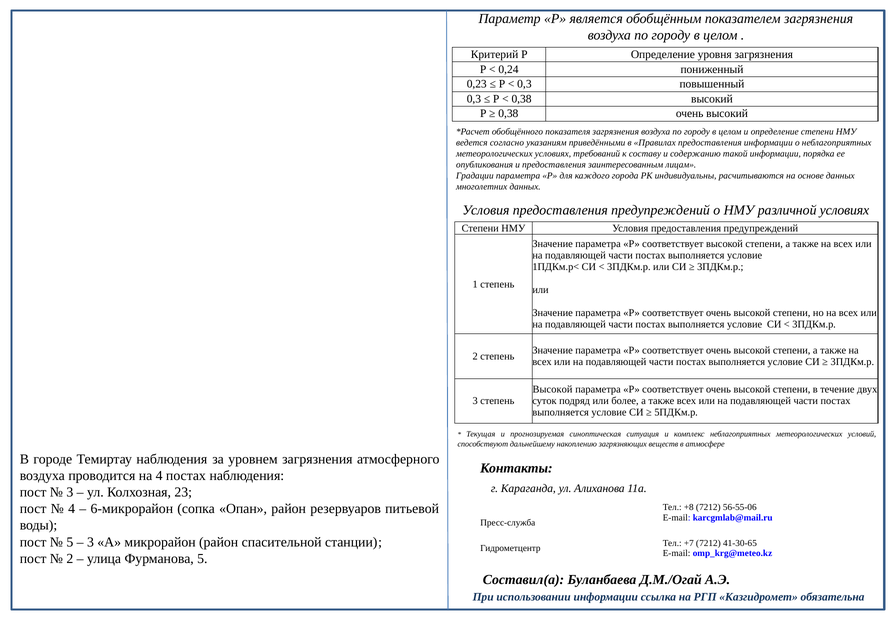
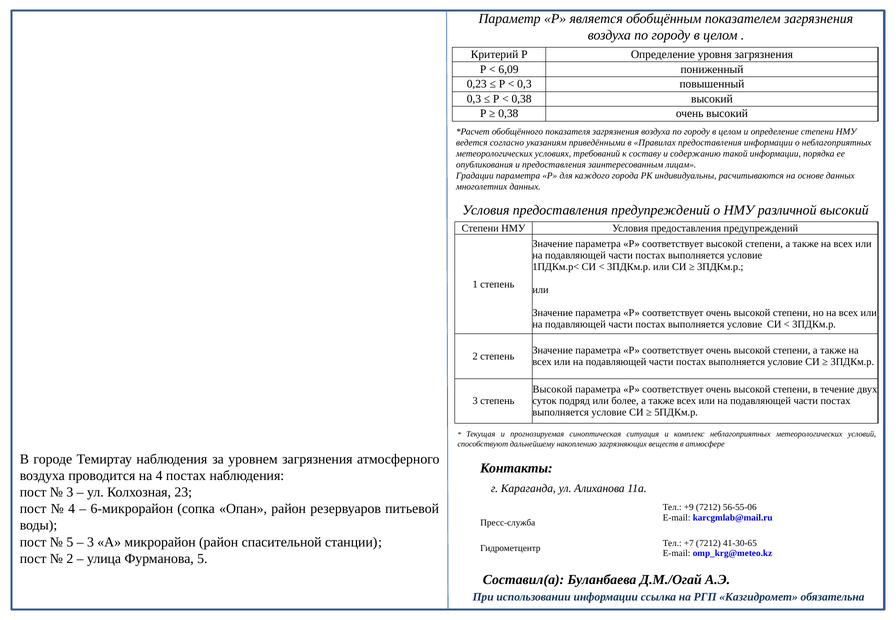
0,24: 0,24 -> 6,09 (508, 69)
различной условиях: условиях -> высокий (844, 210)
+8: +8 -> +9 (689, 508)
